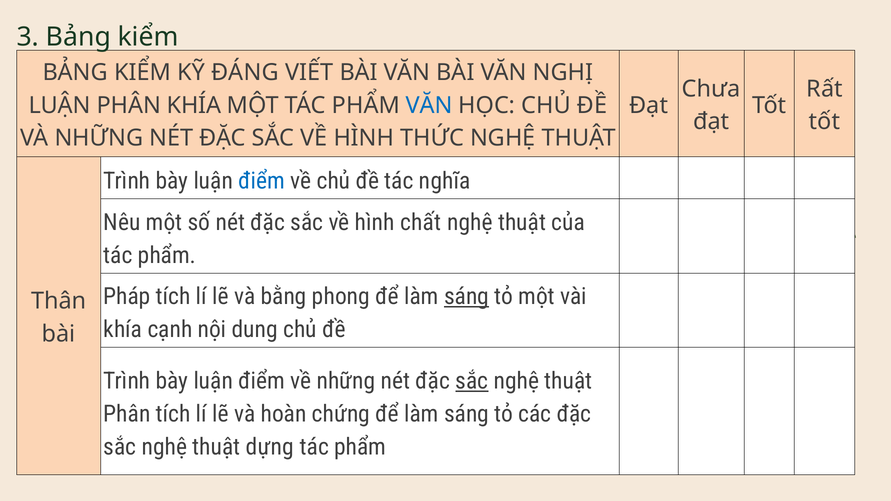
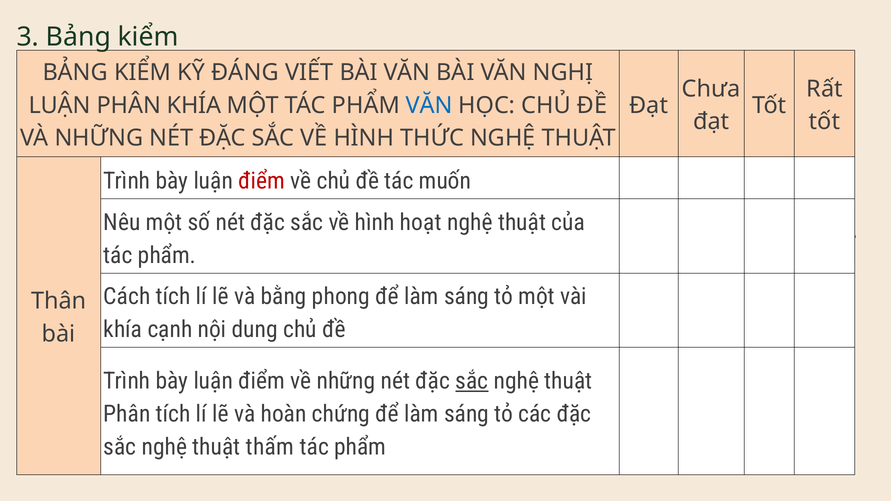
điểm colour: blue -> red (262, 181)
nghĩa: nghĩa -> muốn (445, 181)
chất: chất -> hoạt (421, 222)
Pháp: Pháp -> Cách (127, 297)
sáng underline: present -> none (467, 297)
dựng: dựng -> thấm (270, 447)
